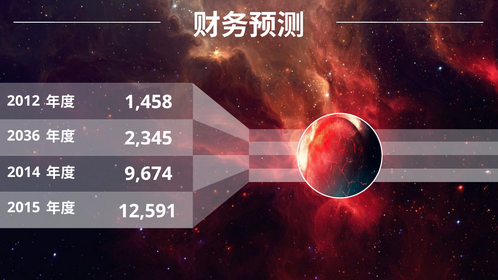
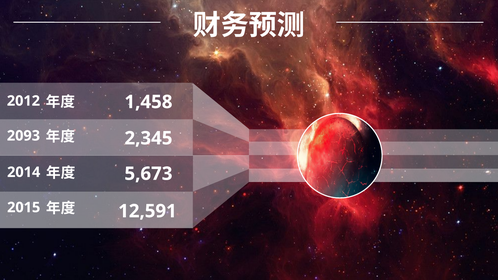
2036: 2036 -> 2093 (23, 136)
9,674: 9,674 -> 5,673 (148, 174)
